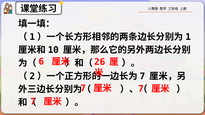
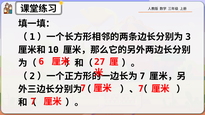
1: 1 -> 3 (188, 37)
26: 26 -> 27 (100, 62)
